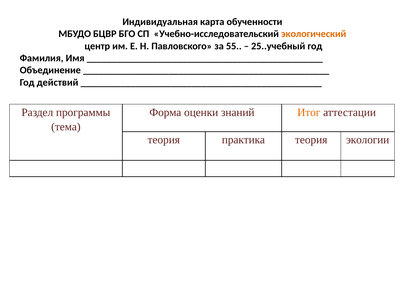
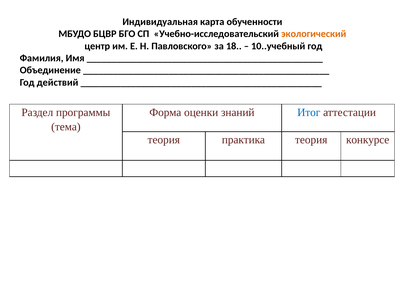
55: 55 -> 18 (234, 46)
25..учебный: 25..учебный -> 10..учебный (278, 46)
Итог colour: orange -> blue (309, 112)
экологии: экологии -> конкурсе (368, 140)
